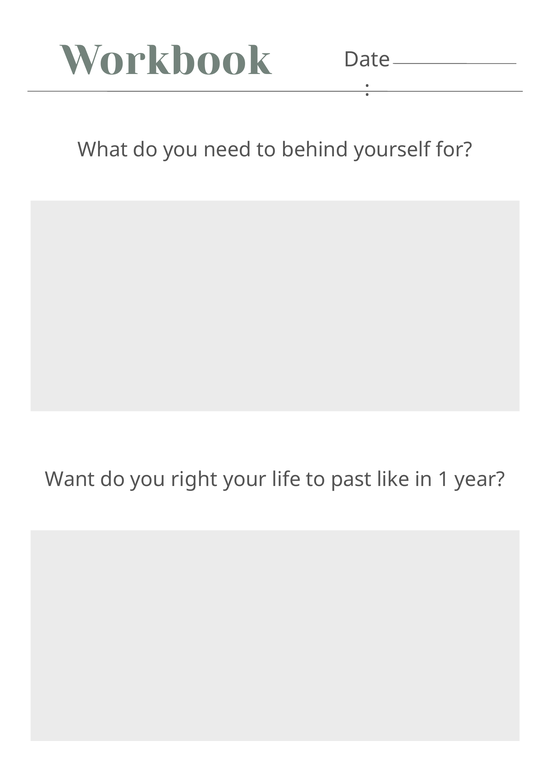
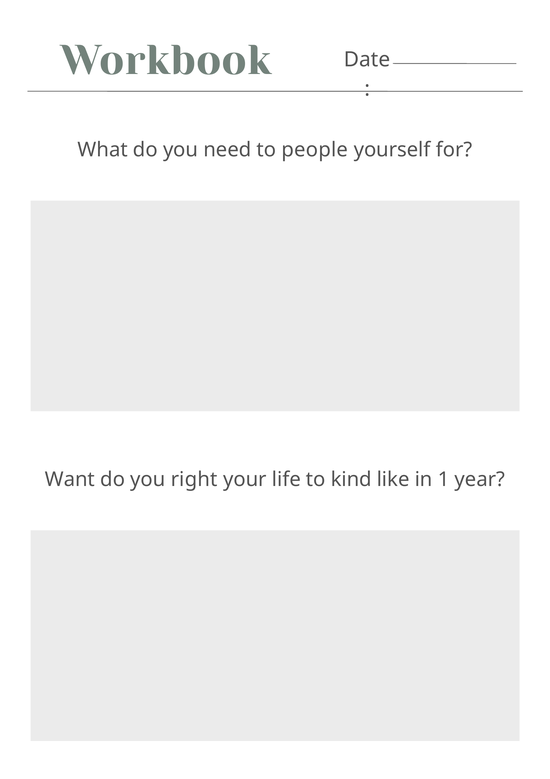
behind: behind -> people (315, 150)
past: past -> kind (351, 479)
